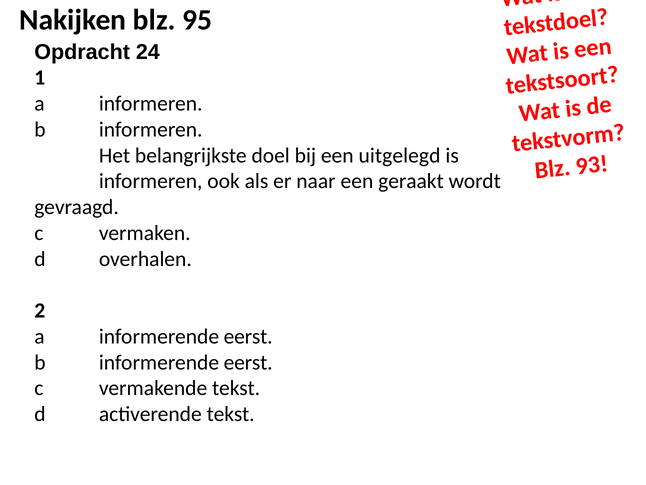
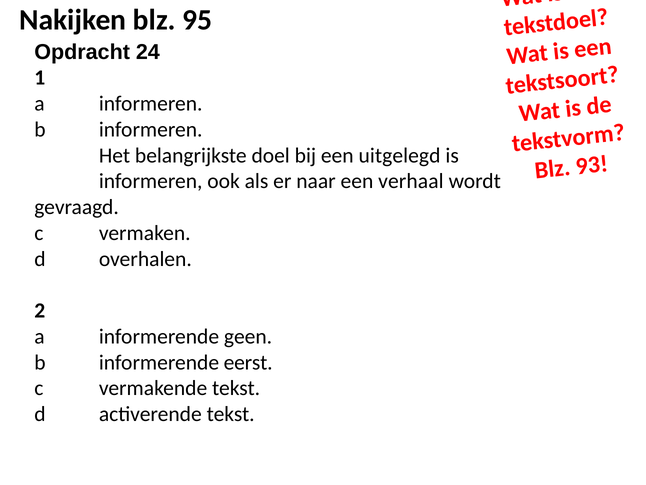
geraakt: geraakt -> verhaal (411, 181)
a informerende eerst: eerst -> geen (248, 336)
